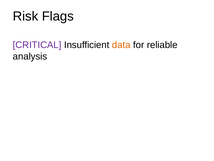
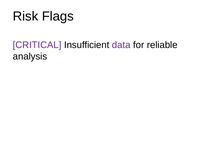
data colour: orange -> purple (121, 45)
